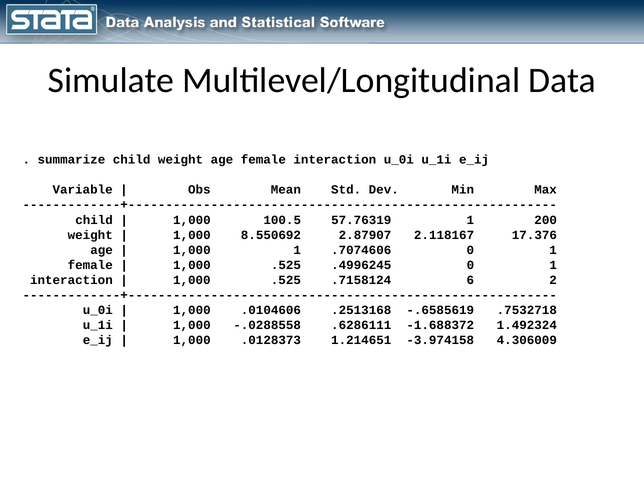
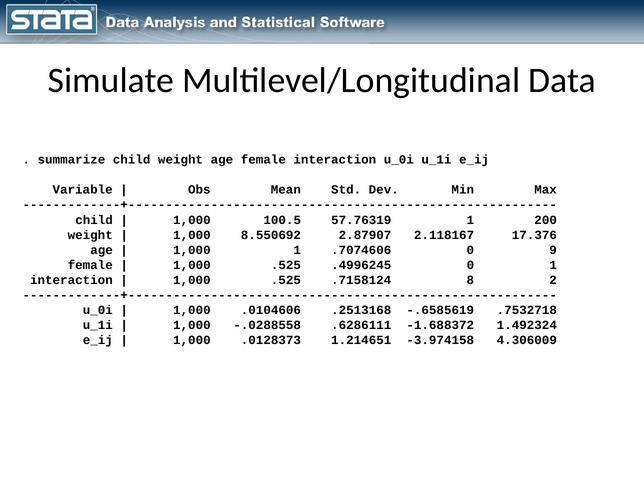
.7074606 0 1: 1 -> 9 (553, 250)
6: 6 -> 8 (470, 280)
